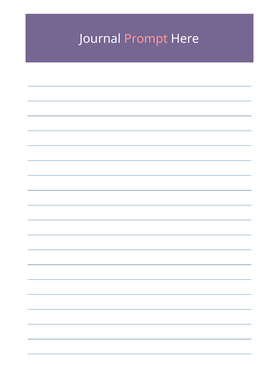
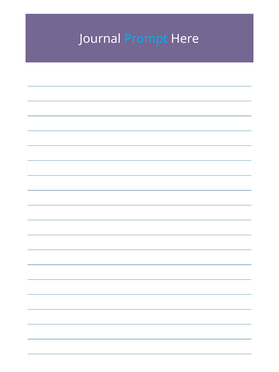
Prompt colour: pink -> light blue (146, 39)
